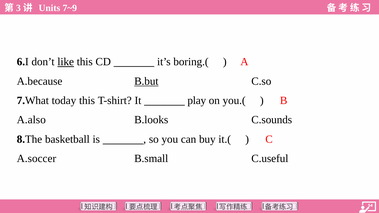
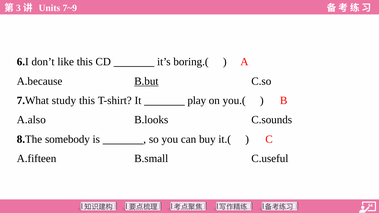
like underline: present -> none (66, 62)
today: today -> study (64, 101)
basketball: basketball -> somebody (67, 139)
A.soccer: A.soccer -> A.fifteen (37, 159)
